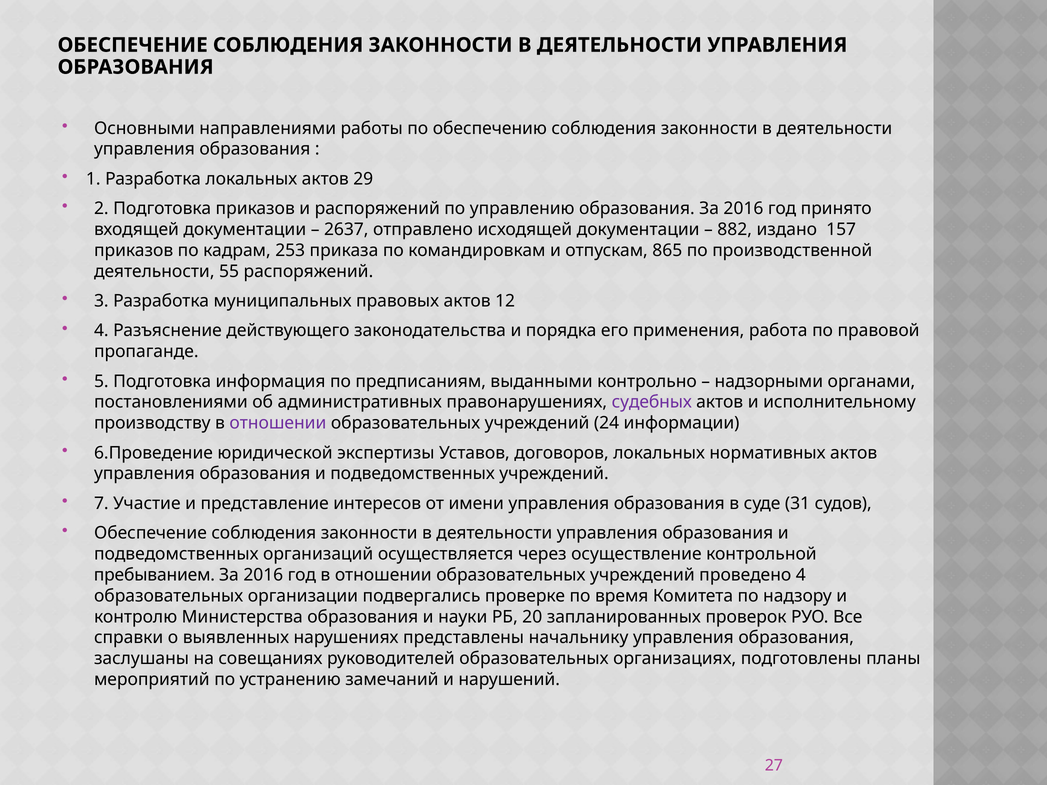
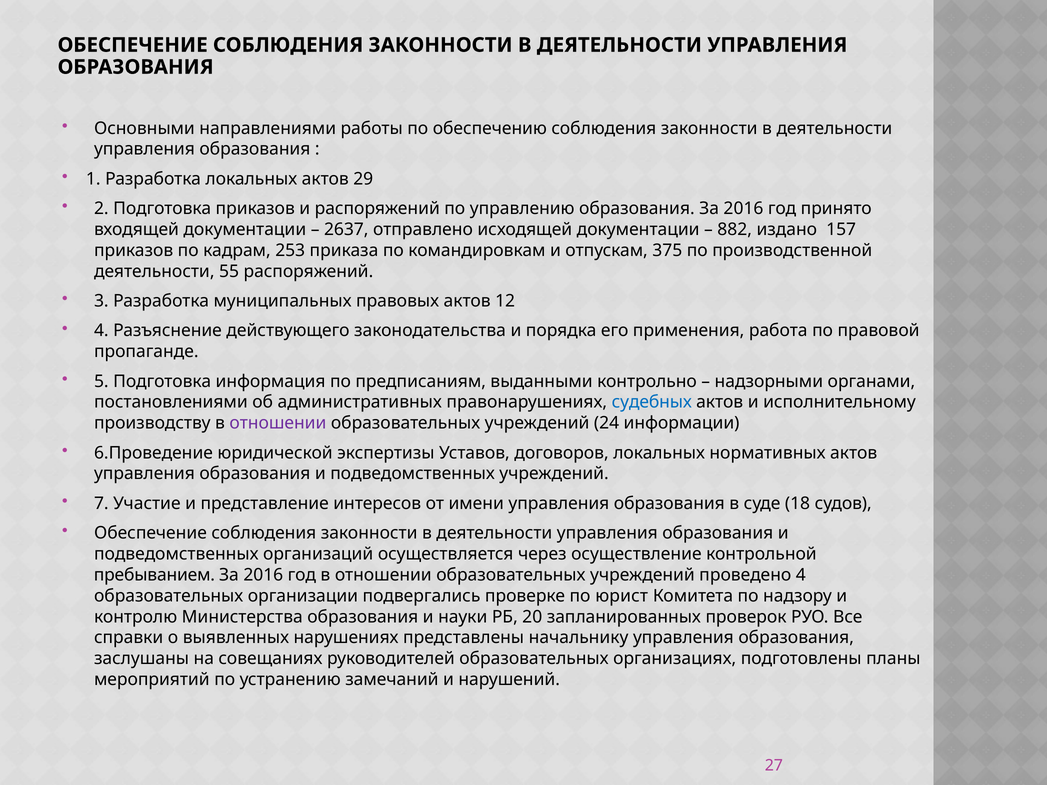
865: 865 -> 375 (667, 250)
судебных colour: purple -> blue (652, 402)
31: 31 -> 18 (798, 504)
время: время -> юрист (622, 596)
